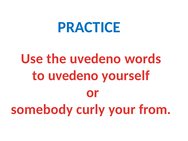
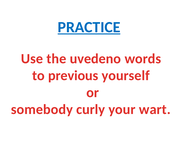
PRACTICE underline: none -> present (89, 27)
to uvedeno: uvedeno -> previous (73, 76)
from: from -> wart (155, 109)
